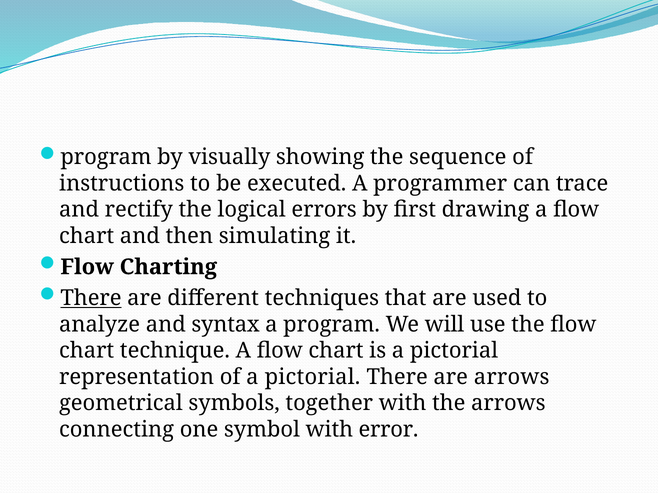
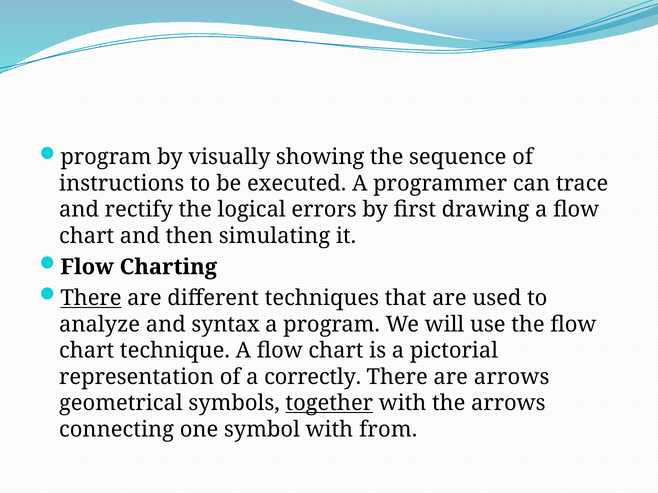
of a pictorial: pictorial -> correctly (313, 377)
together underline: none -> present (329, 404)
error: error -> from (388, 430)
